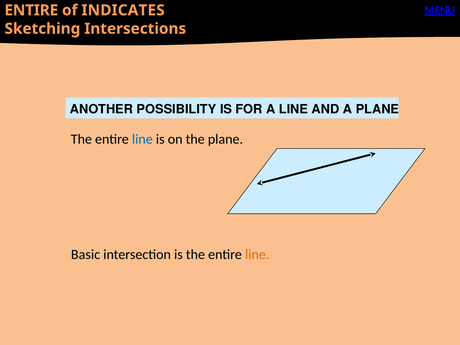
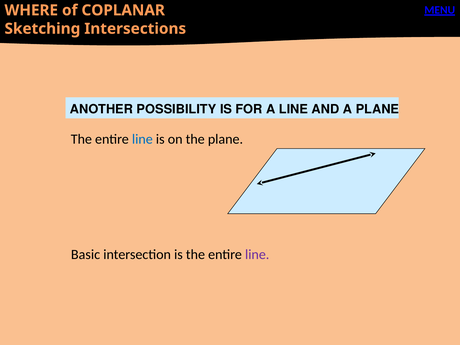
ENTIRE: ENTIRE -> WHERE (31, 10)
INDICATES: INDICATES -> COPLANAR (123, 10)
line colour: orange -> purple (257, 255)
